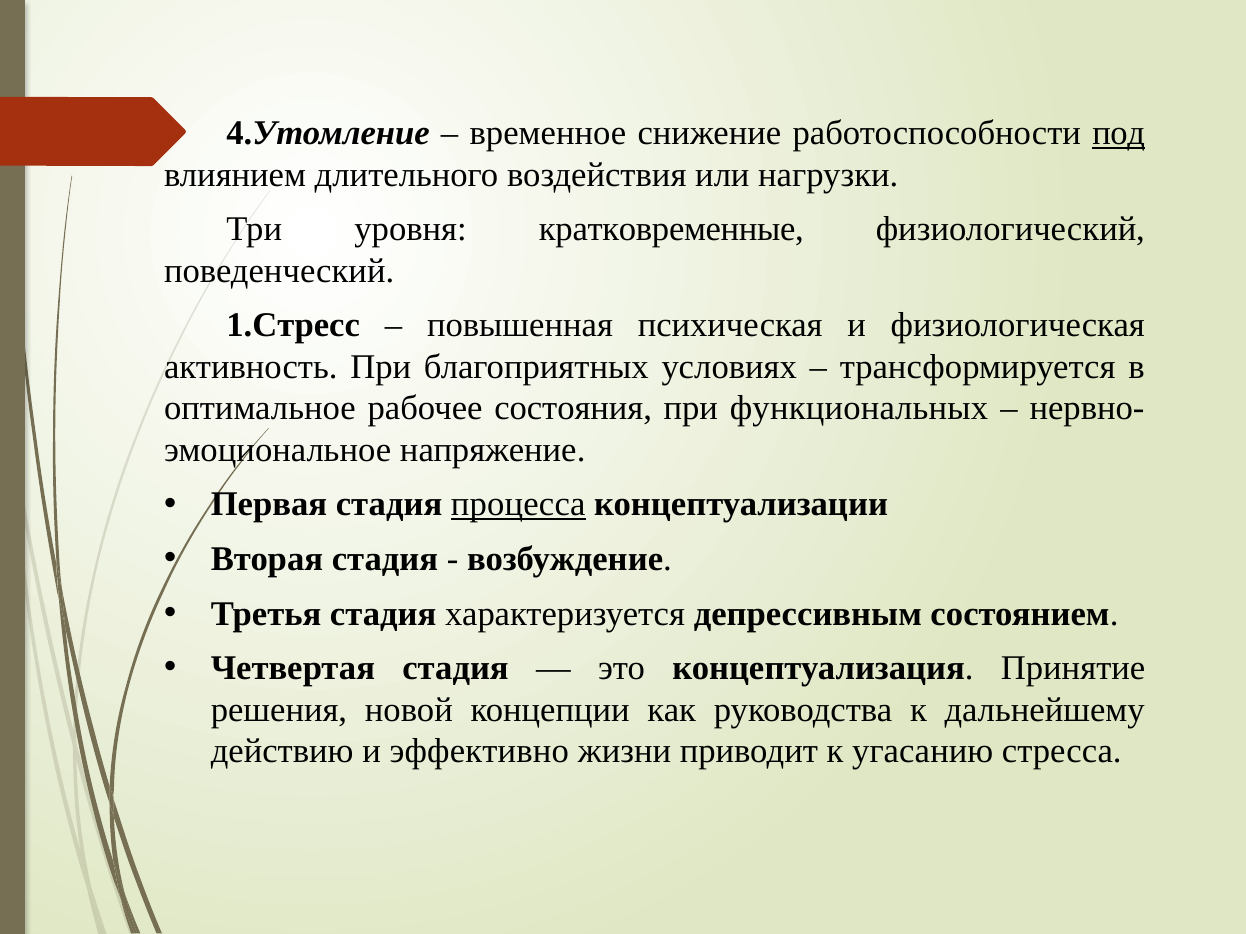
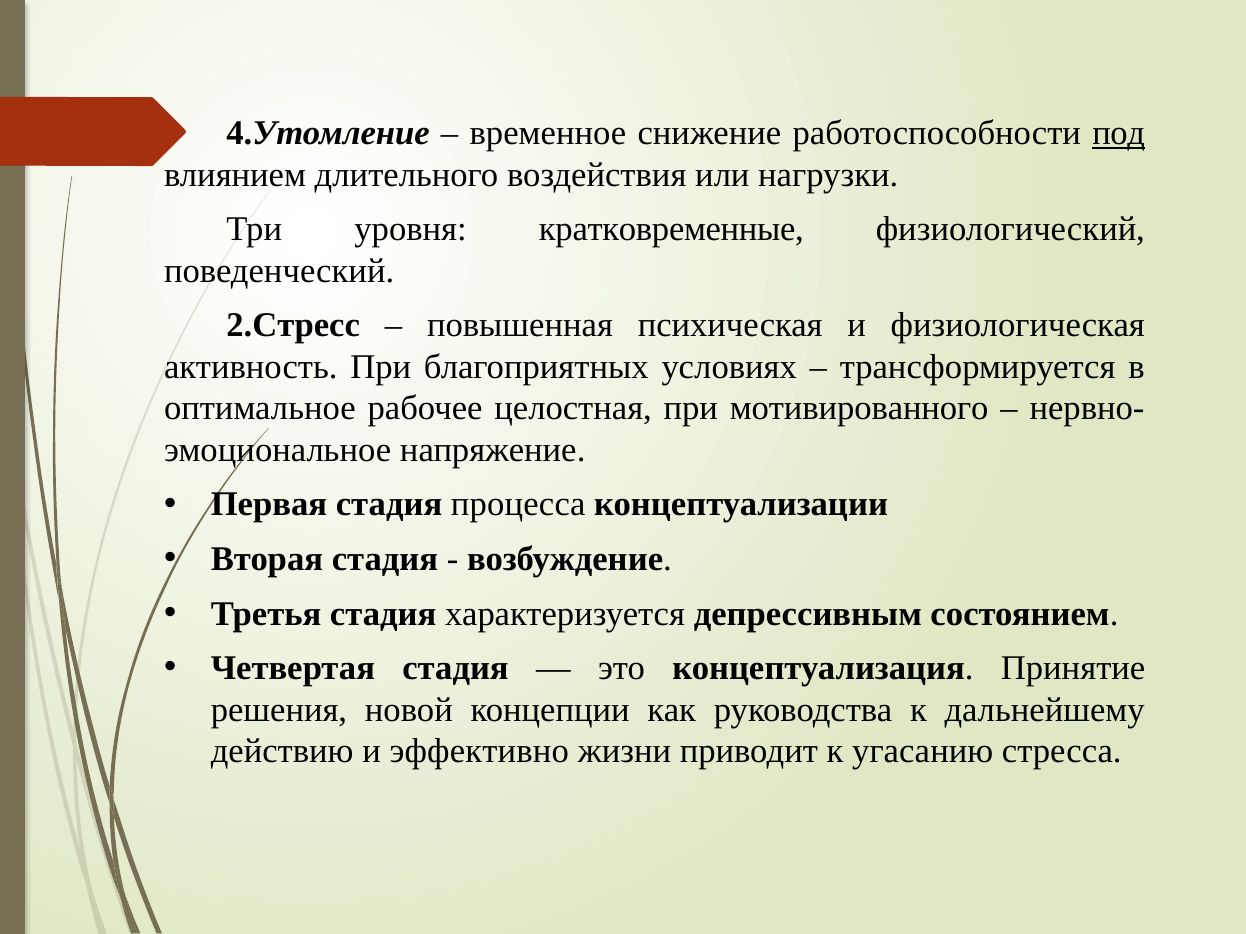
1.Стресс: 1.Стресс -> 2.Стресс (293, 326)
состояния: состояния -> целостная (573, 409)
функциональных: функциональных -> мотивированного (859, 409)
процесса underline: present -> none (518, 505)
